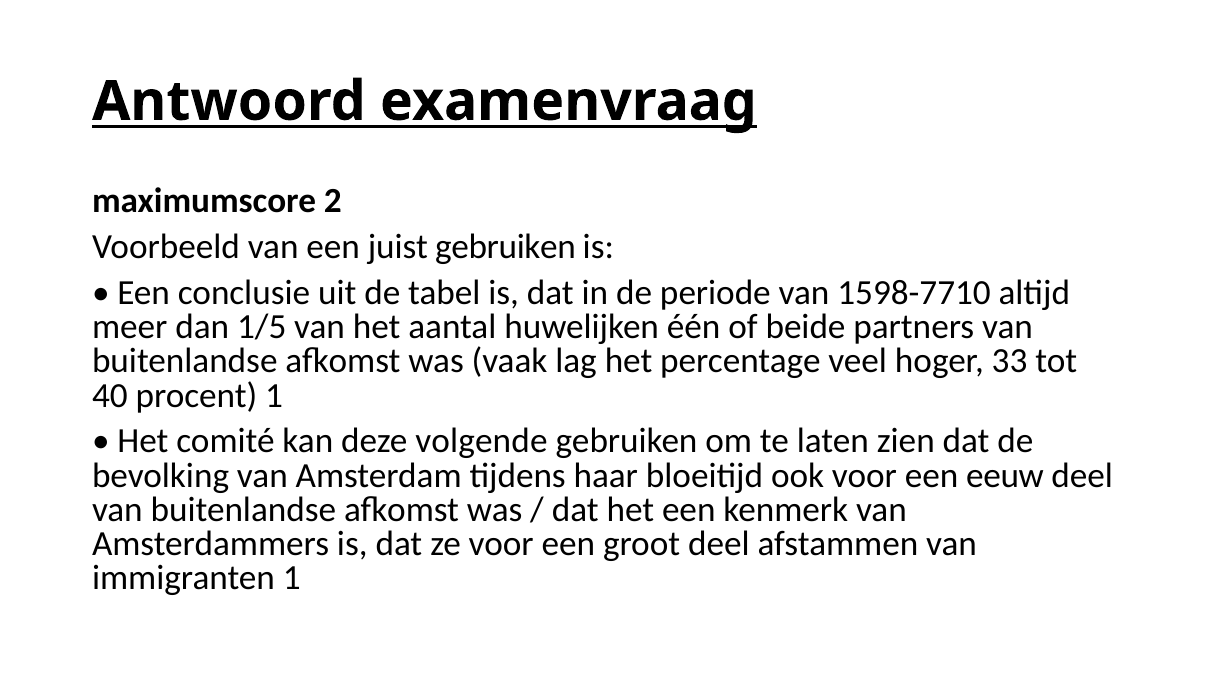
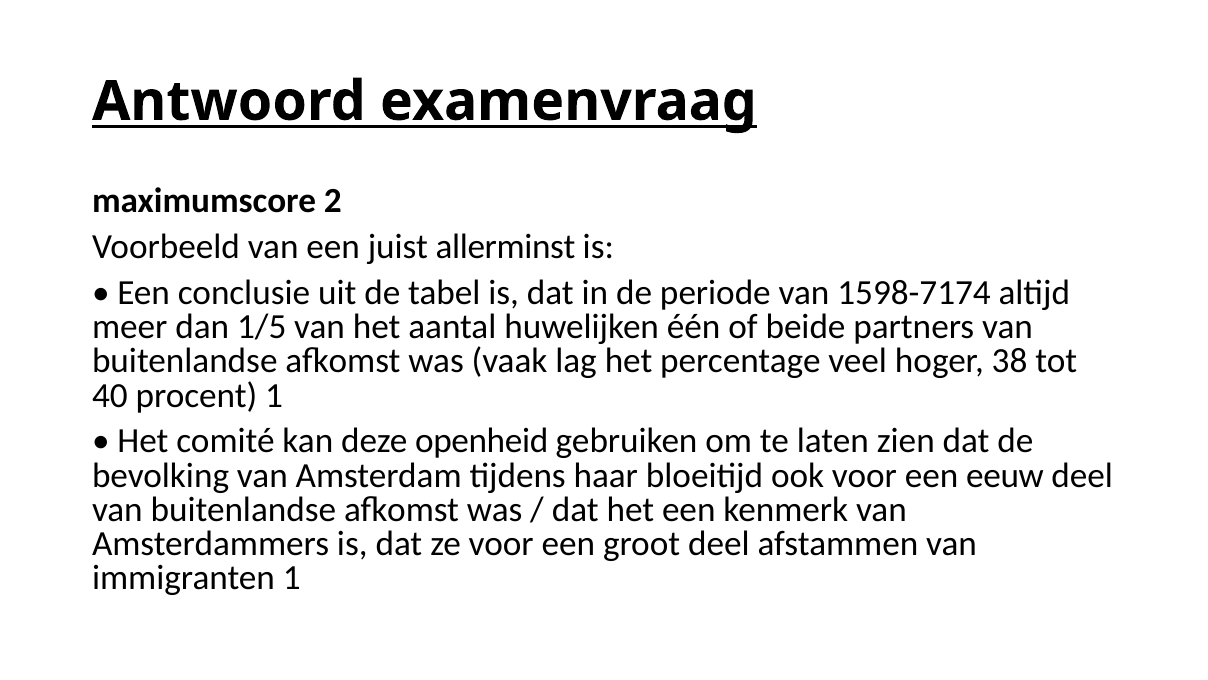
juist gebruiken: gebruiken -> allerminst (505, 247)
1598-7710: 1598-7710 -> 1598-7174 (914, 292)
33: 33 -> 38 (1010, 361)
volgende: volgende -> openheid (482, 441)
